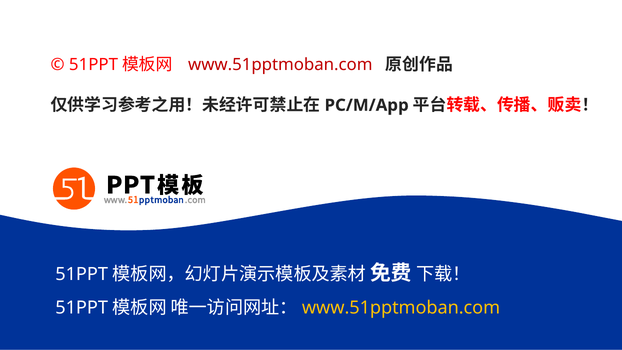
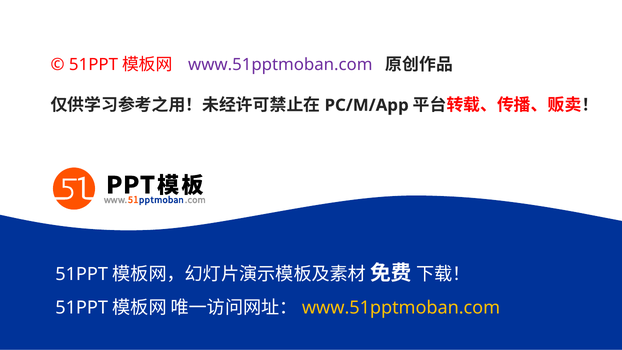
www.51pptmoban.com colour: red -> purple (280, 65)
